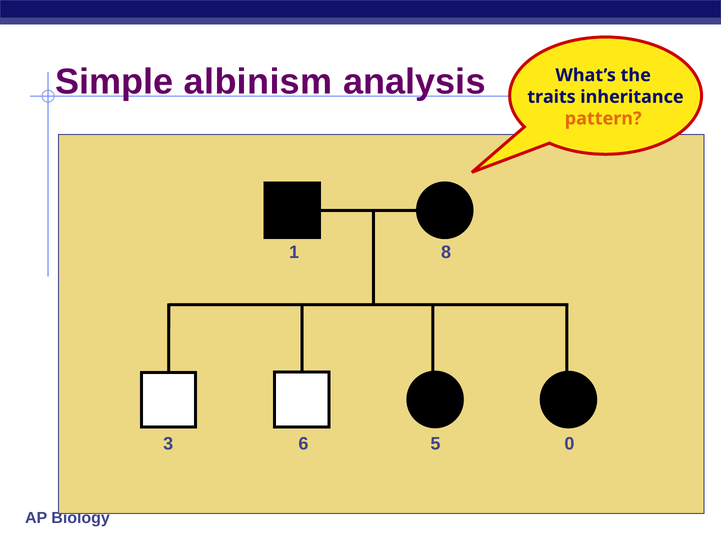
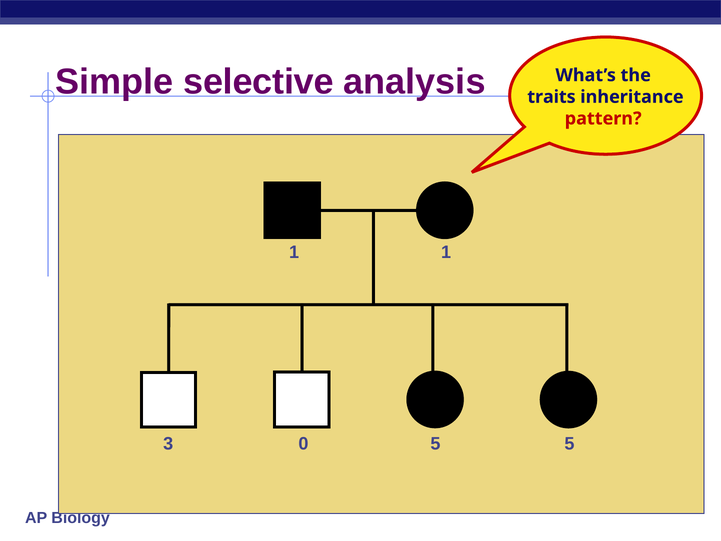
albinism: albinism -> selective (258, 82)
pattern colour: orange -> red (603, 118)
1 8: 8 -> 1 (446, 252)
3 6: 6 -> 0 (303, 444)
5 0: 0 -> 5 (569, 444)
